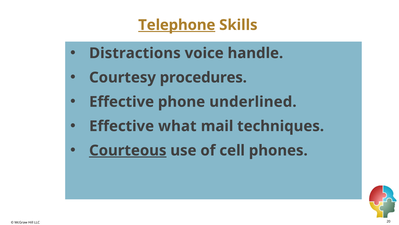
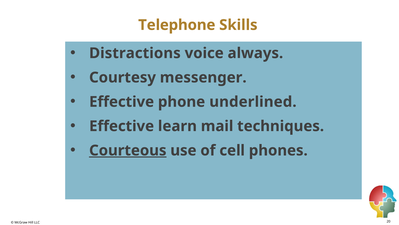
Telephone underline: present -> none (177, 25)
handle: handle -> always (255, 53)
procedures: procedures -> messenger (203, 77)
what: what -> learn (177, 126)
